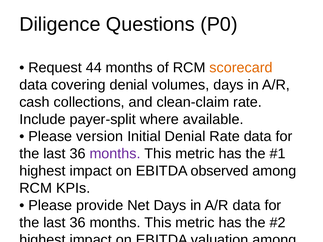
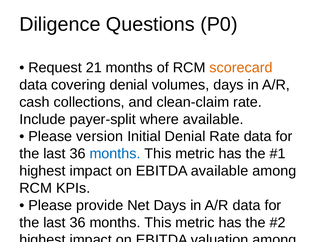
44: 44 -> 21 (94, 68)
months colour: purple -> blue (115, 154)
EBITDA observed: observed -> available (220, 171)
